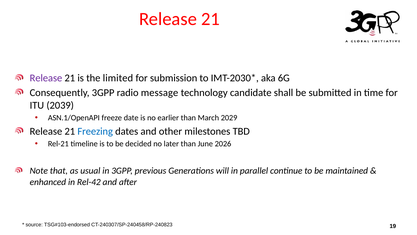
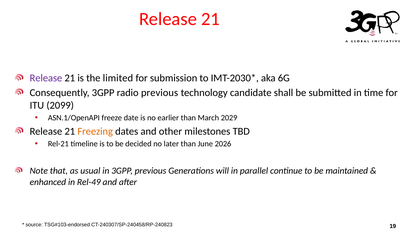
radio message: message -> previous (160, 93)
2039: 2039 -> 2099 (60, 105)
Freezing colour: blue -> orange (95, 131)
Rel-42: Rel-42 -> Rel-49 (89, 182)
